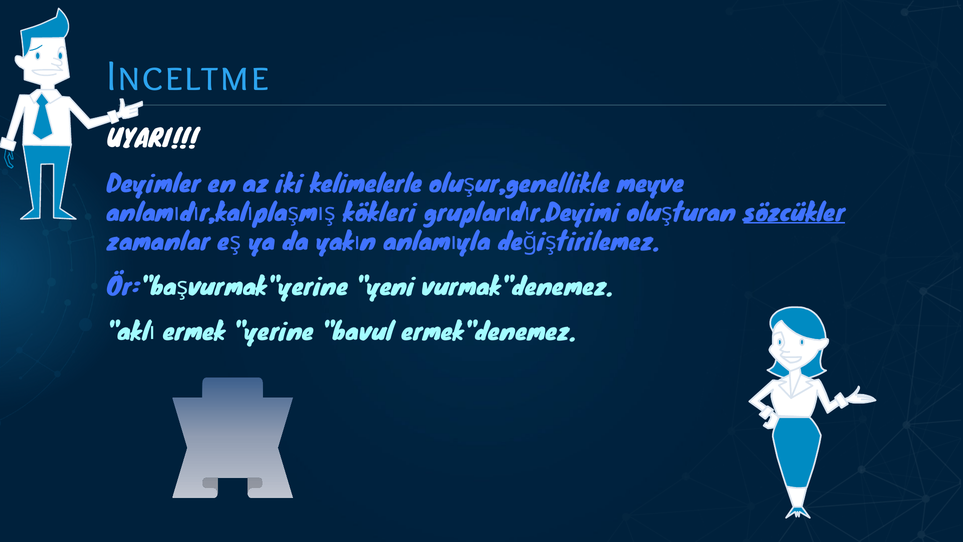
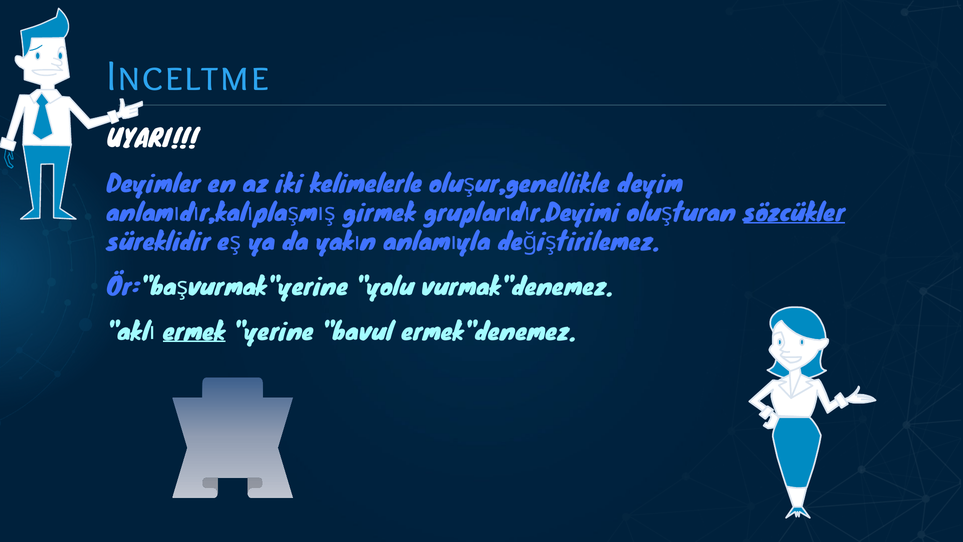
meyve: meyve -> deyim (651, 183)
kökleri: kökleri -> girmek (380, 212)
zamanlar: zamanlar -> süreklidir (159, 241)
yeni: yeni -> yolu (385, 286)
ermek underline: none -> present (194, 331)
